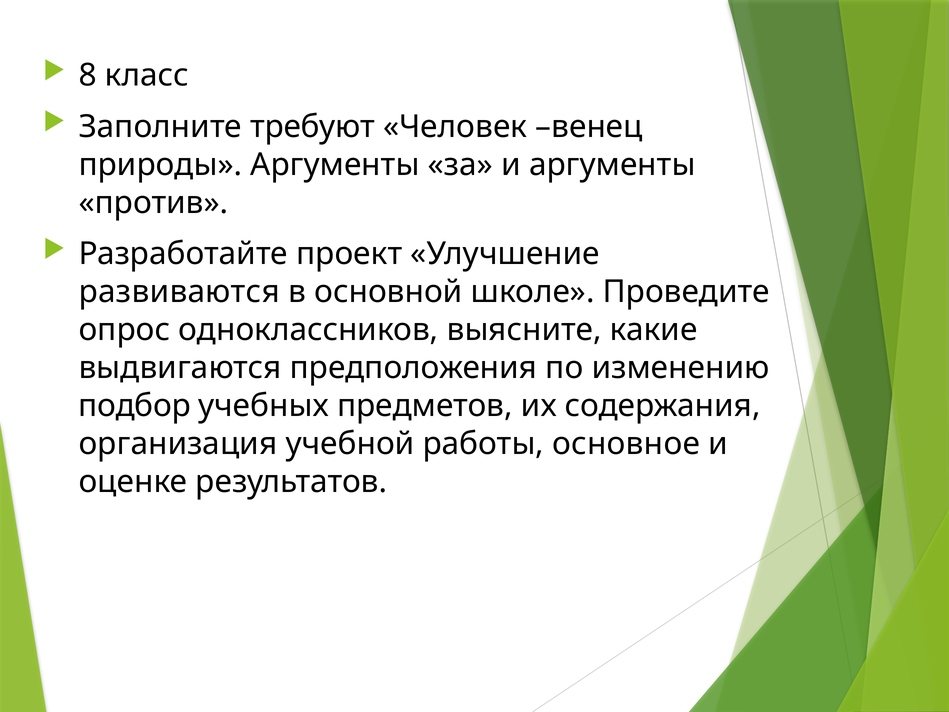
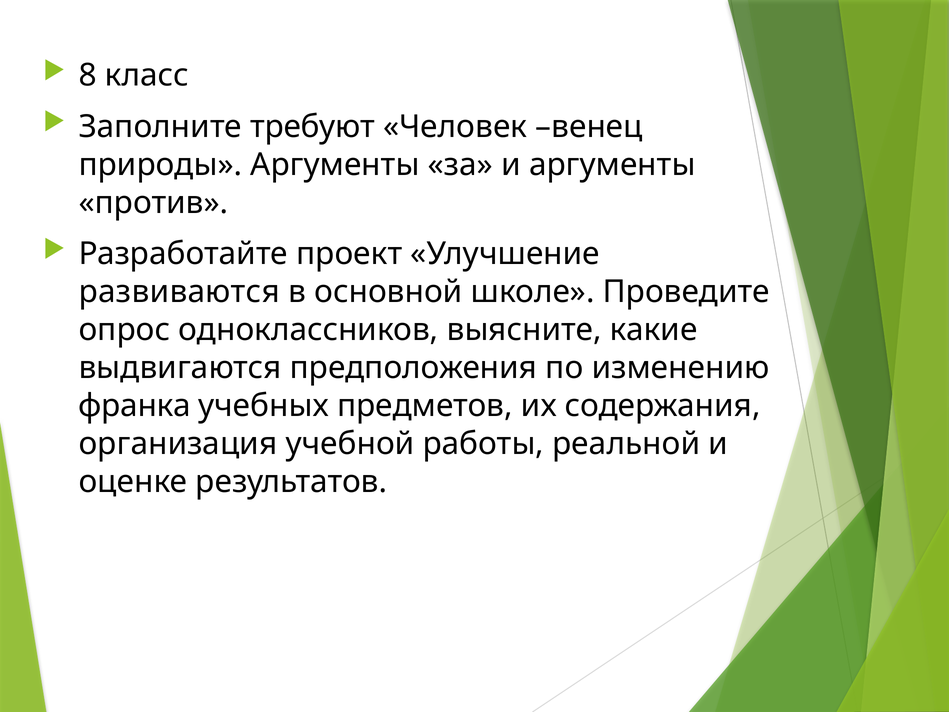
подбор: подбор -> франка (135, 405)
основное: основное -> реальной (626, 443)
